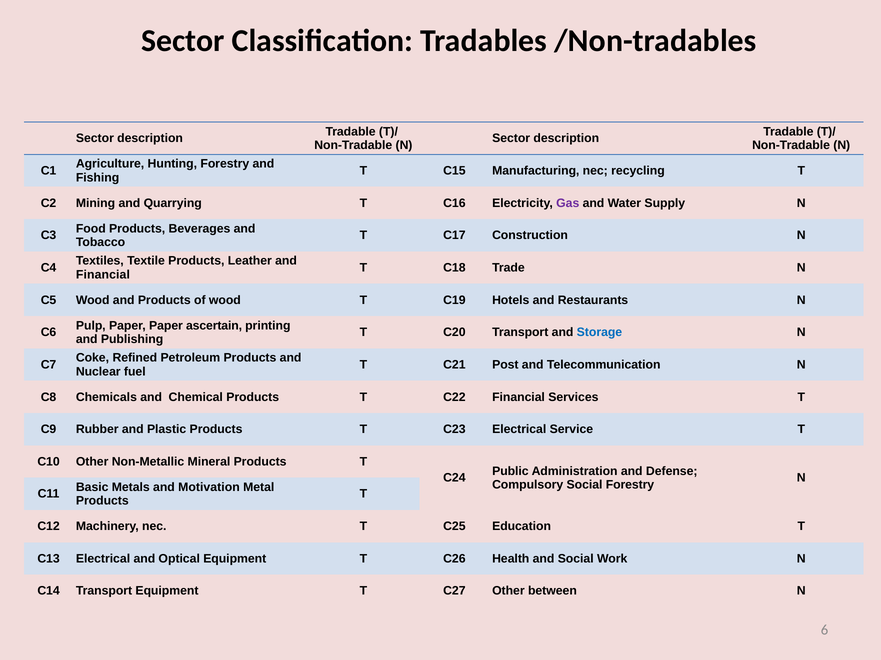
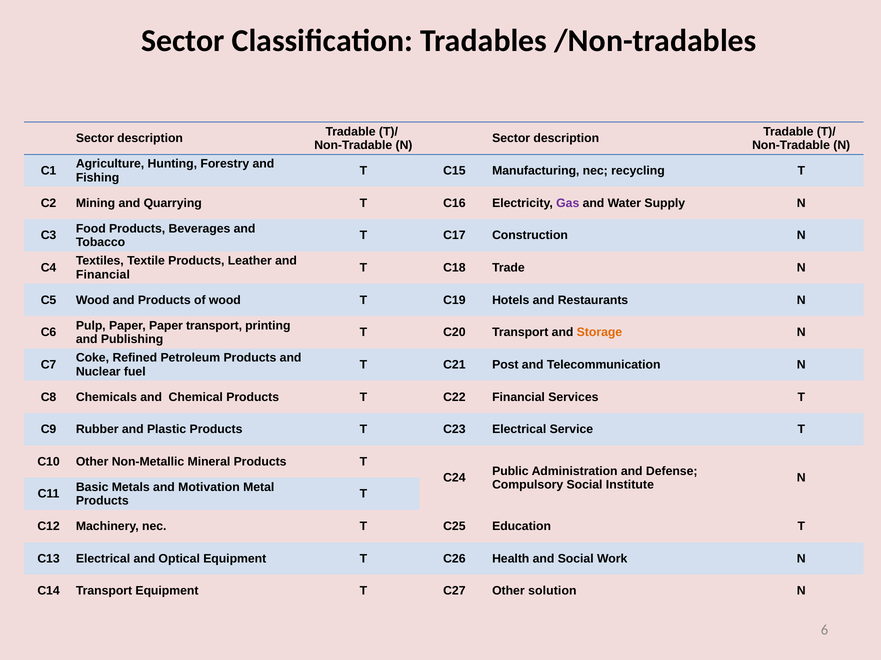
Paper ascertain: ascertain -> transport (214, 326)
Storage colour: blue -> orange (599, 333)
Social Forestry: Forestry -> Institute (630, 485)
between: between -> solution (552, 592)
